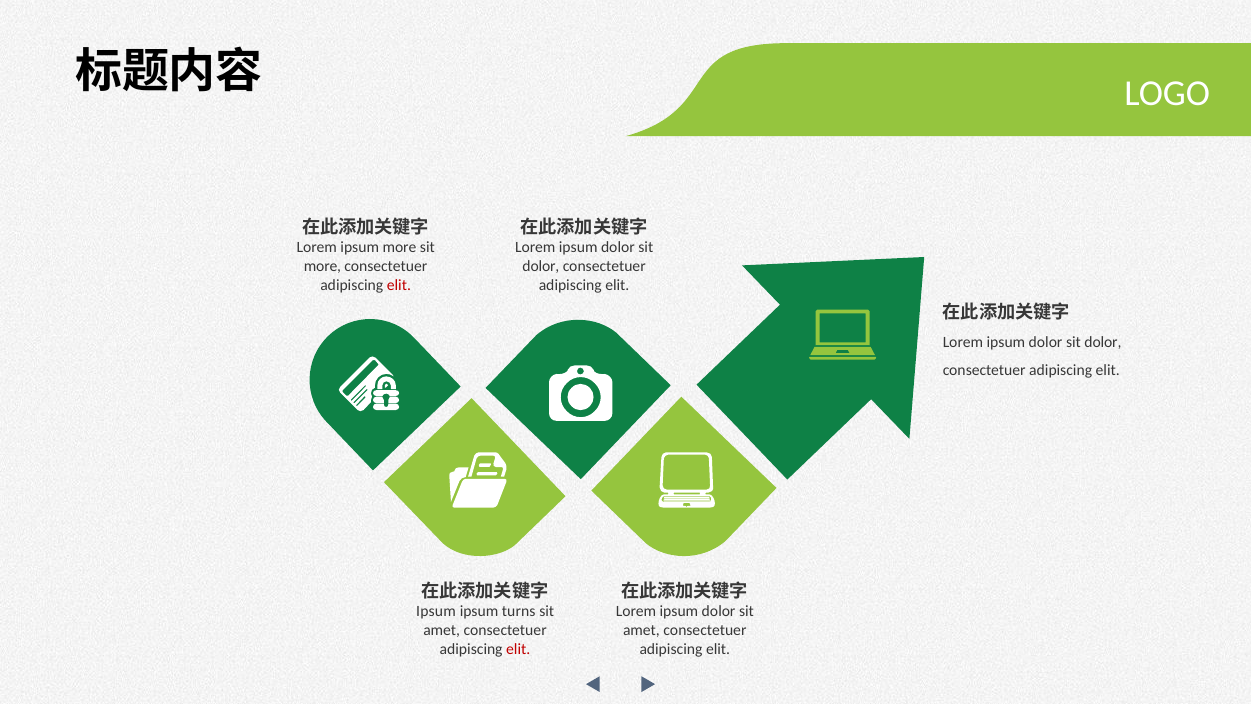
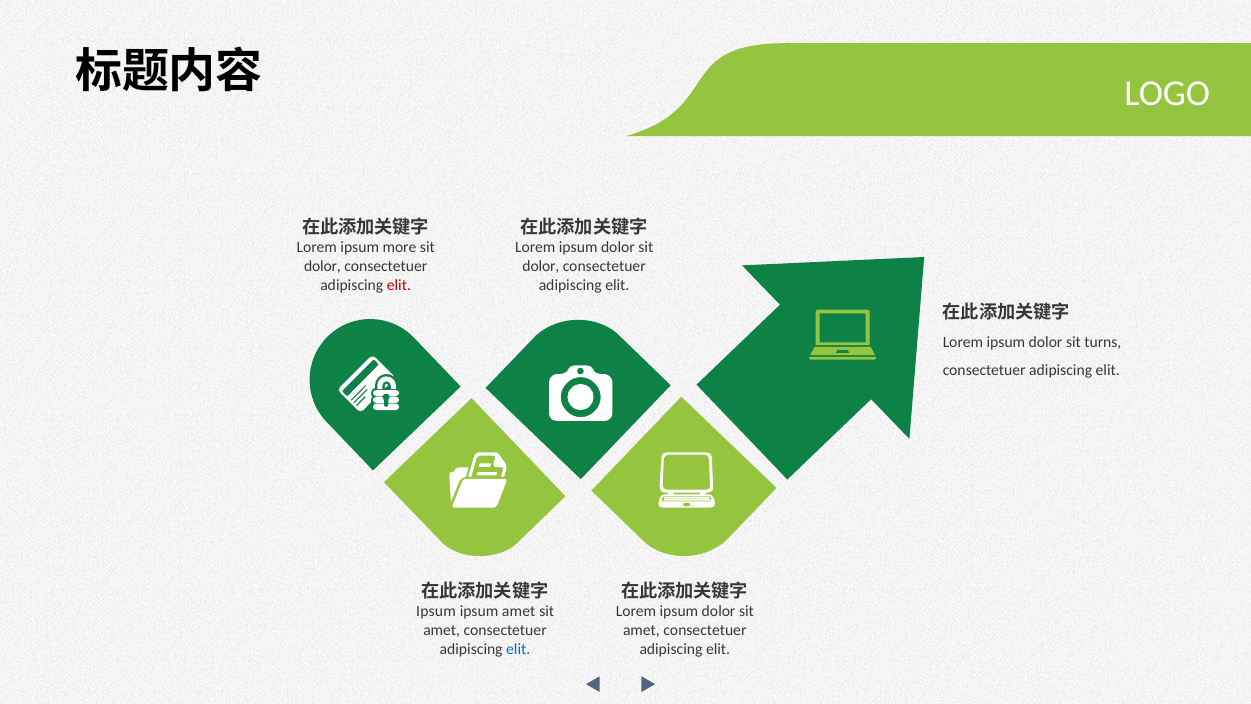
more: more -> dolor (322, 266)
dolor: dolor -> turns (1103, 342)
ipsum turns: turns -> amet (519, 611)
elit colour: red -> blue (518, 649)
